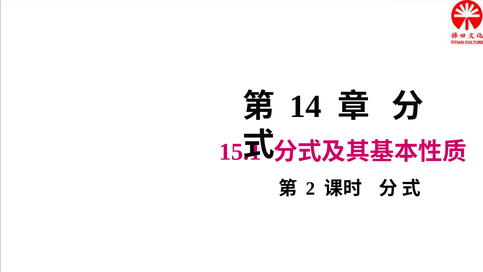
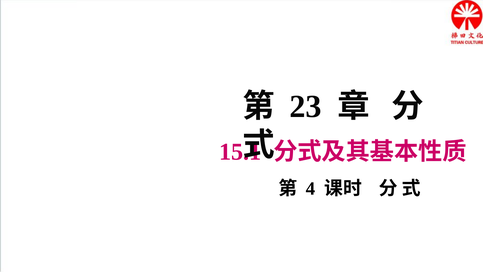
14: 14 -> 23 (306, 107)
2: 2 -> 4 (310, 188)
